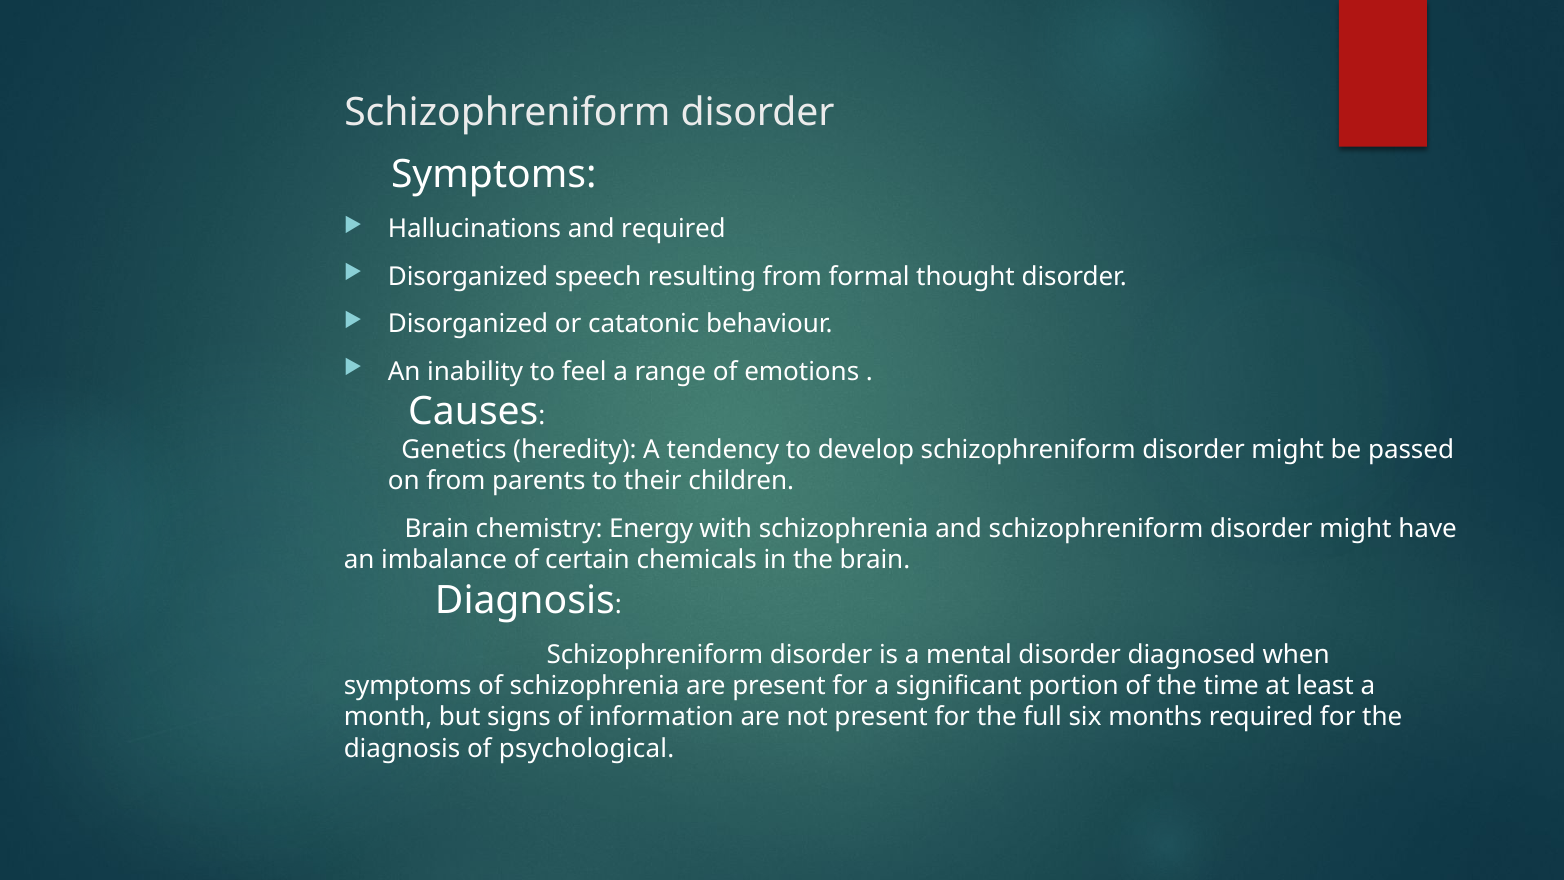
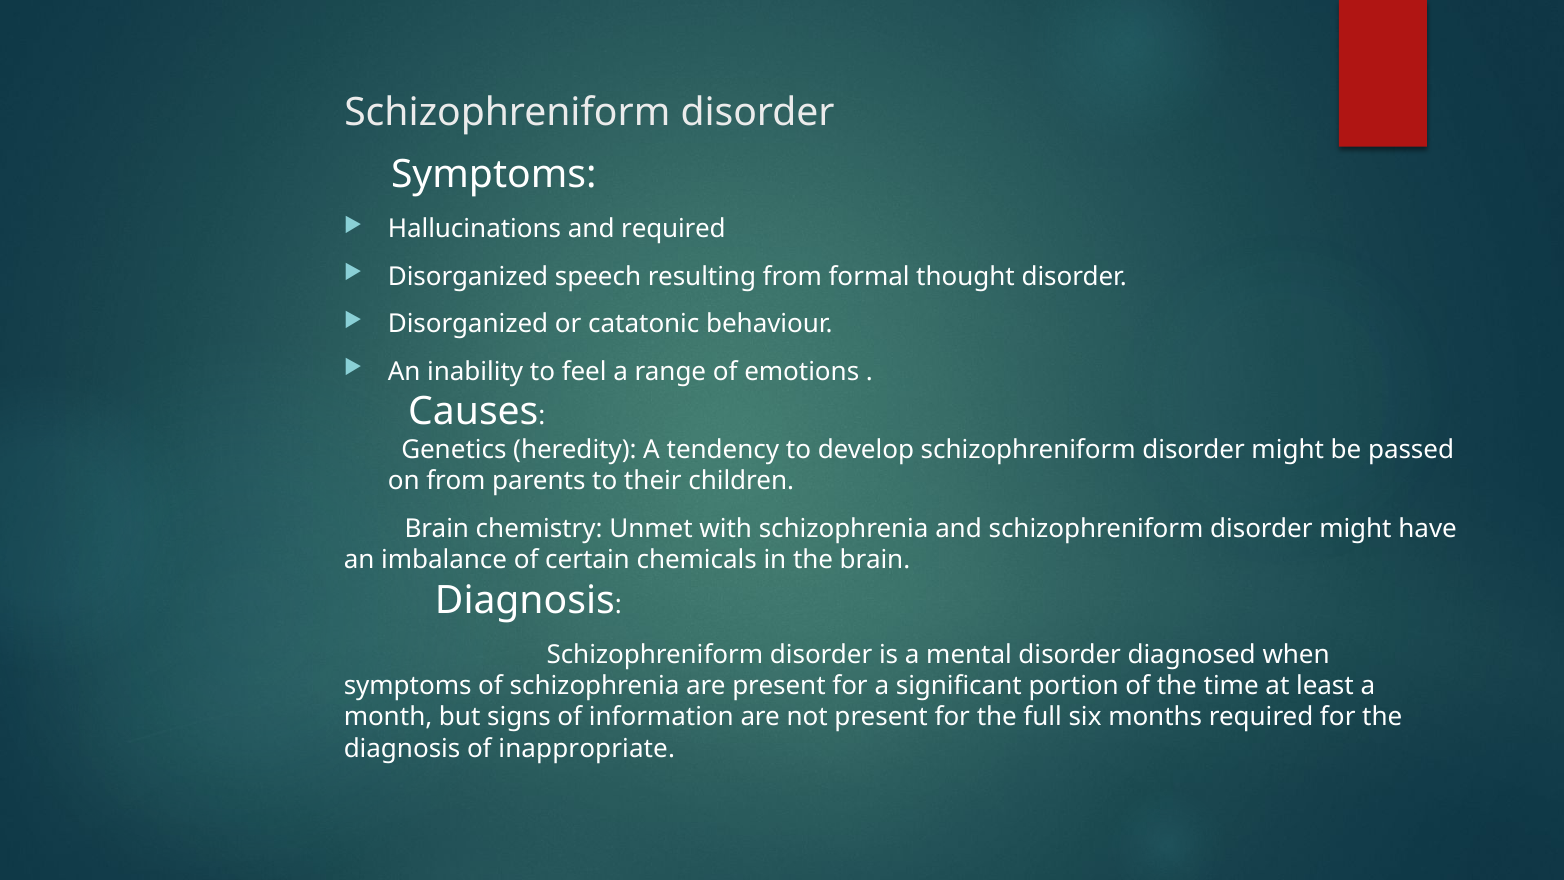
Energy: Energy -> Unmet (651, 529)
psychological: psychological -> inappropriate (587, 748)
